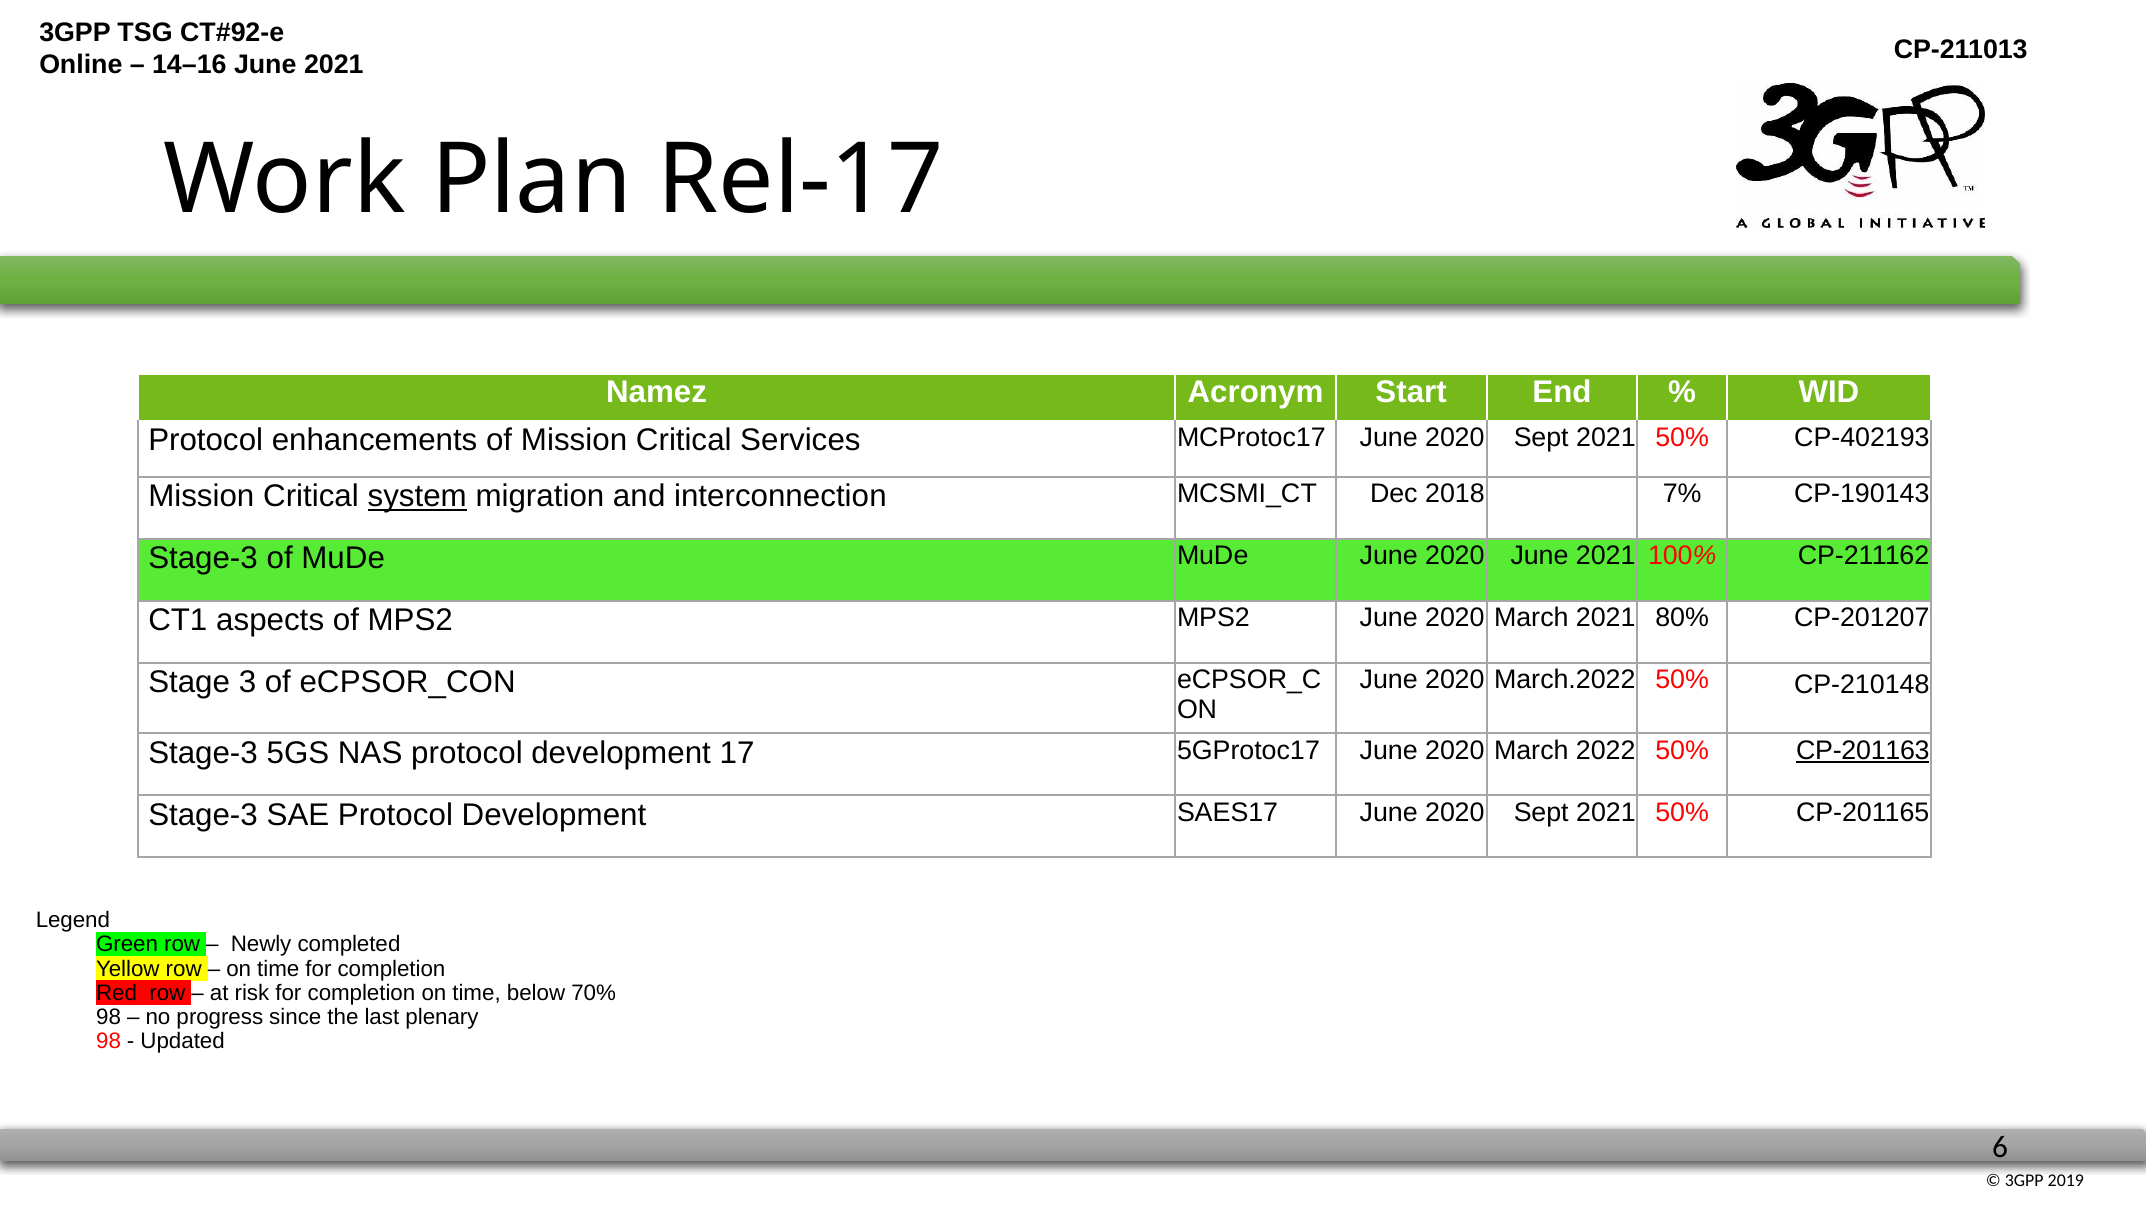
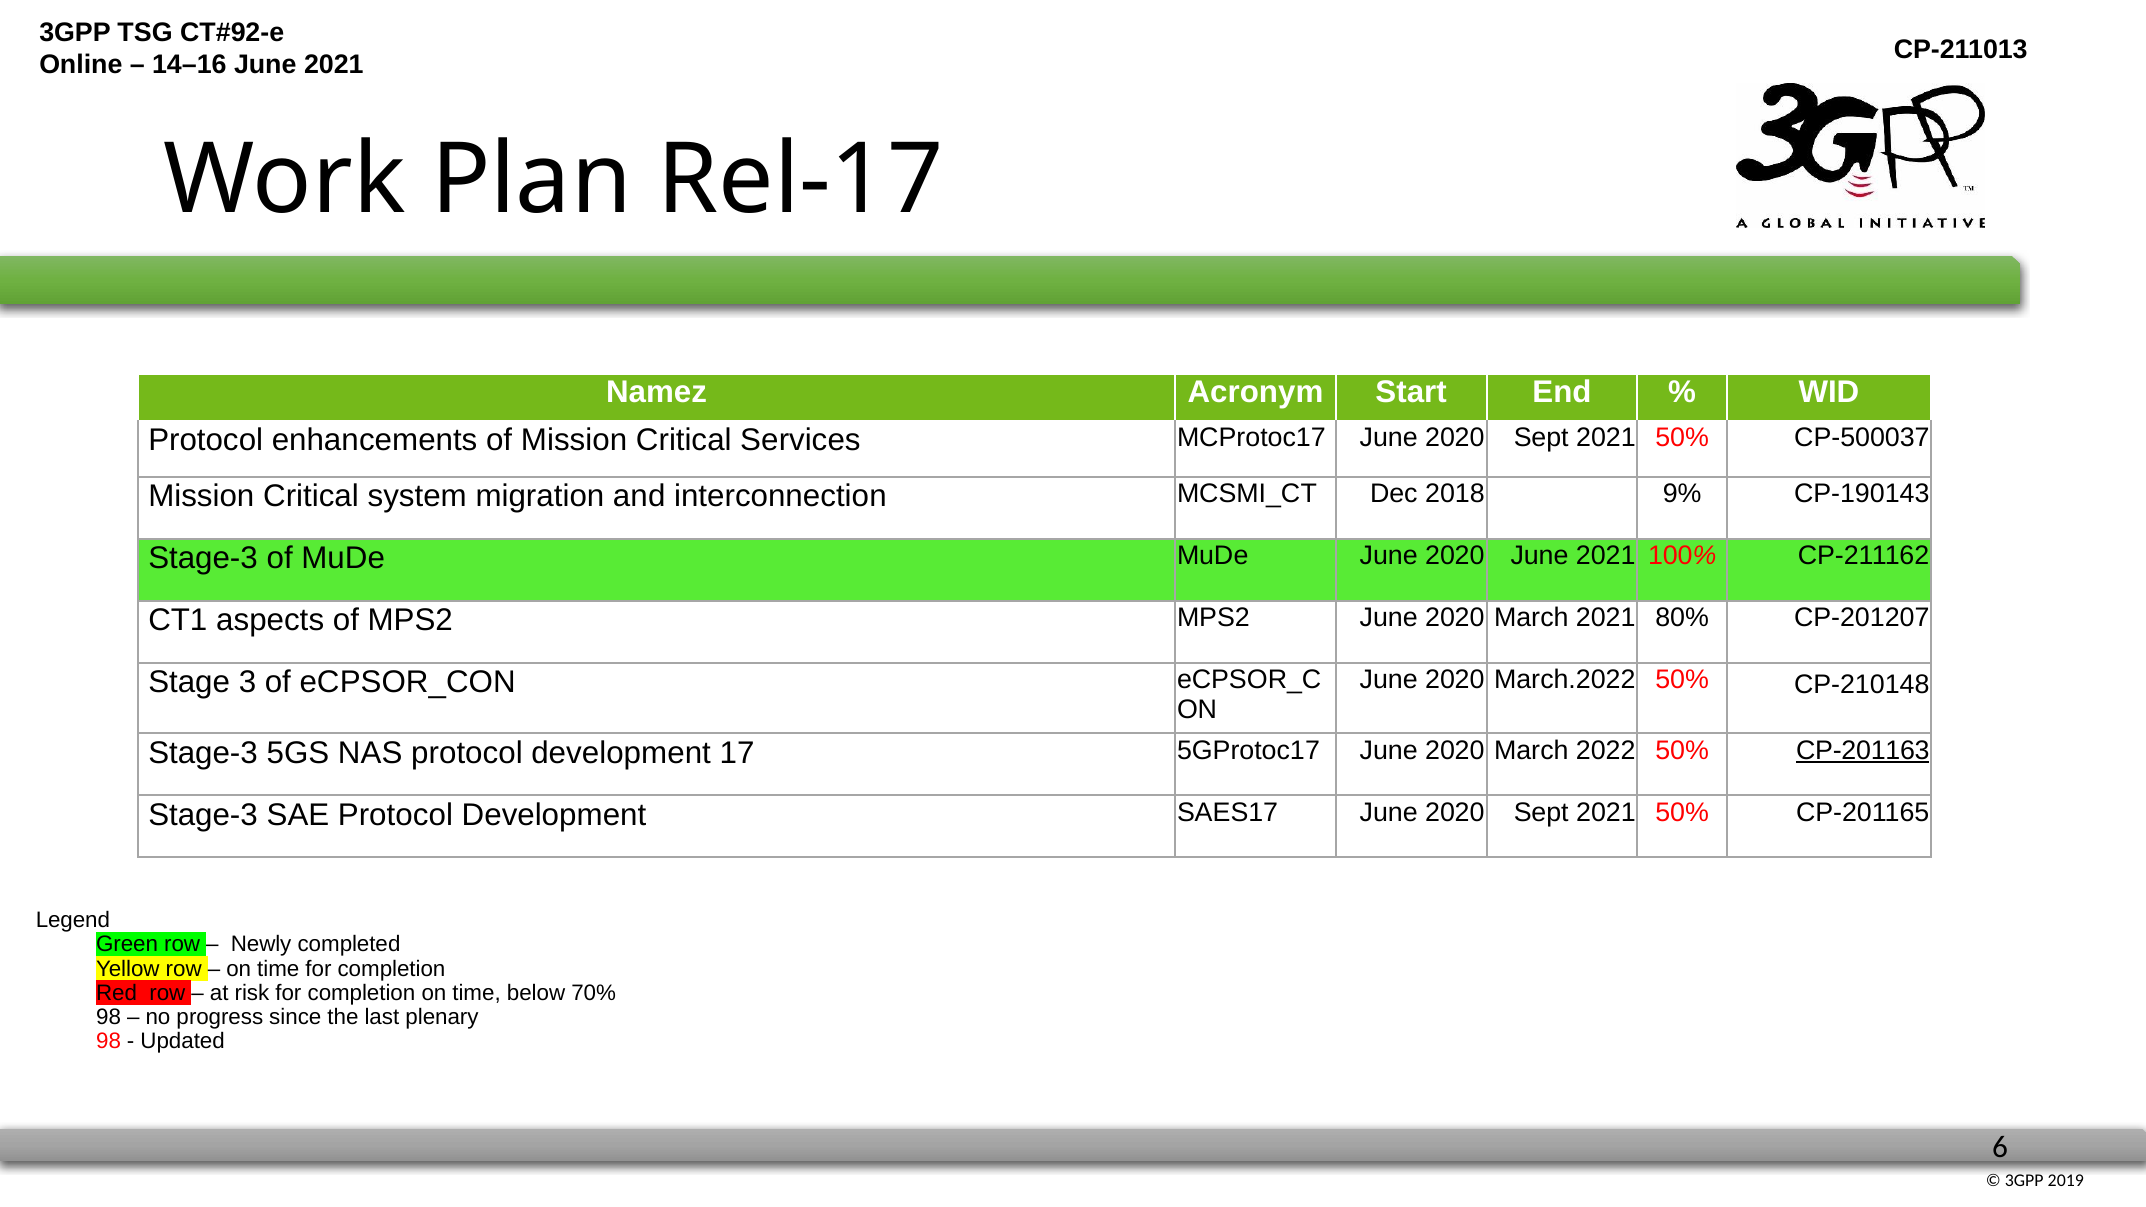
CP-402193: CP-402193 -> CP-500037 (1862, 438)
system underline: present -> none (417, 496)
7%: 7% -> 9% (1682, 494)
